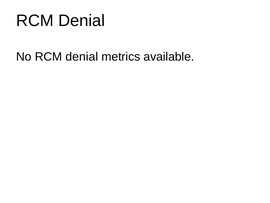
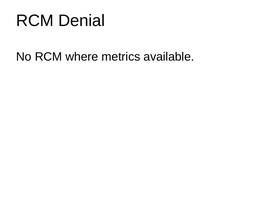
No RCM denial: denial -> where (82, 57)
